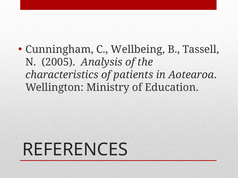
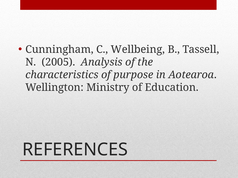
patients: patients -> purpose (133, 75)
